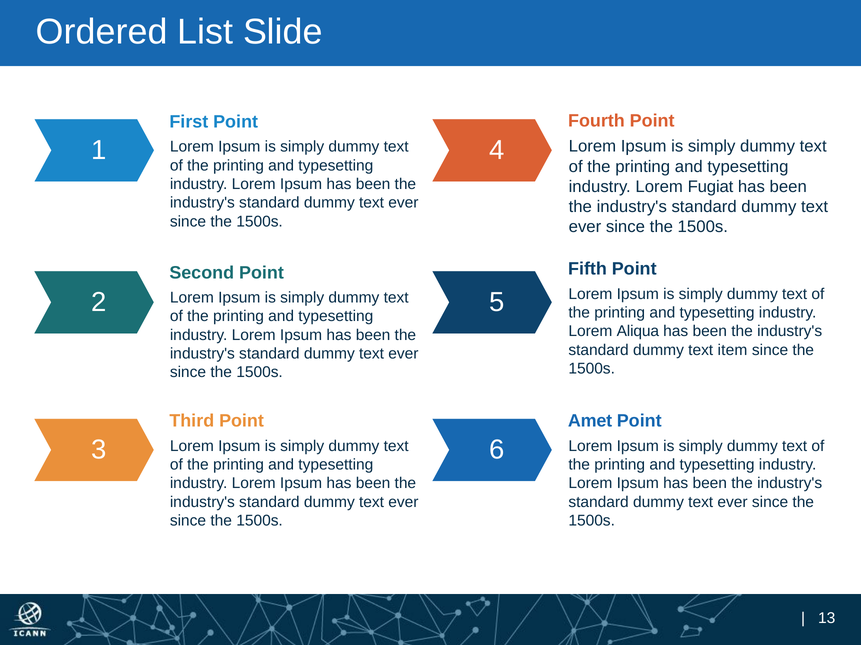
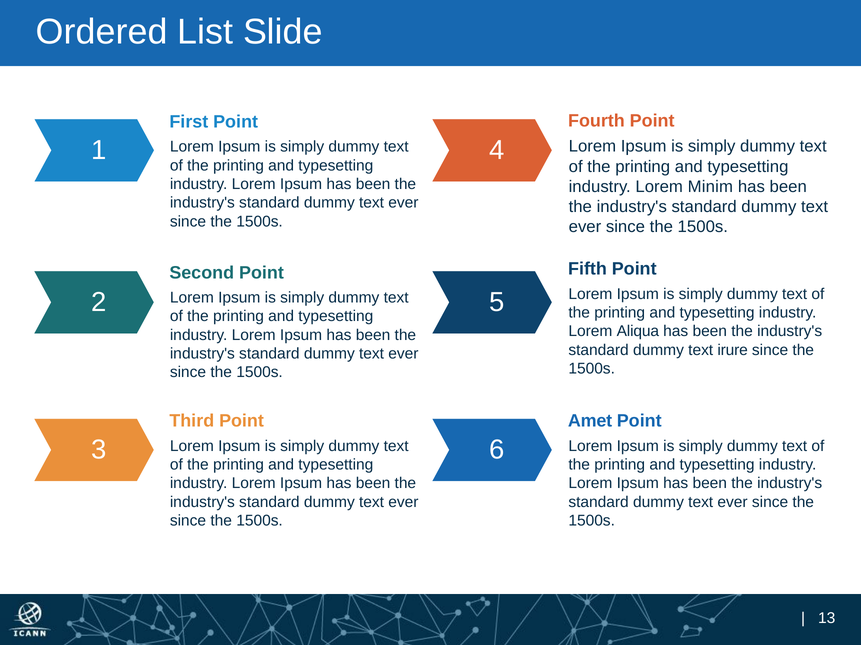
Fugiat: Fugiat -> Minim (710, 187)
item: item -> irure (733, 350)
